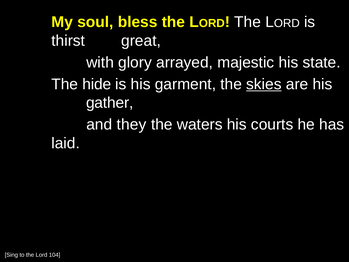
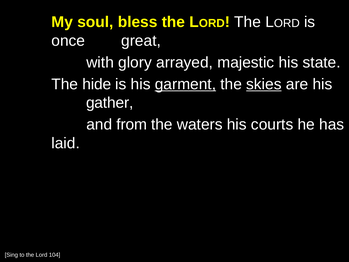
thirst: thirst -> once (68, 41)
garment underline: none -> present (185, 84)
they: they -> from (132, 124)
